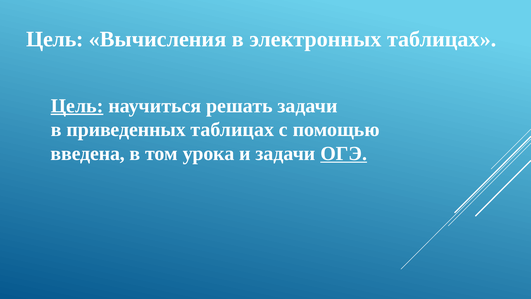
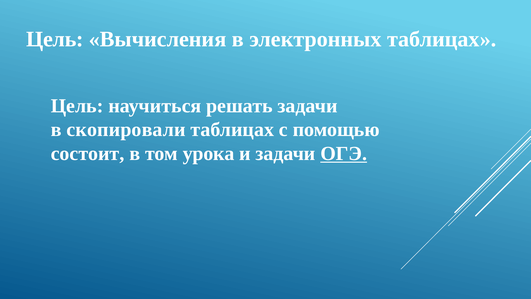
Цель underline: present -> none (77, 106)
приведенных: приведенных -> скопировали (126, 130)
введена: введена -> состоит (88, 153)
